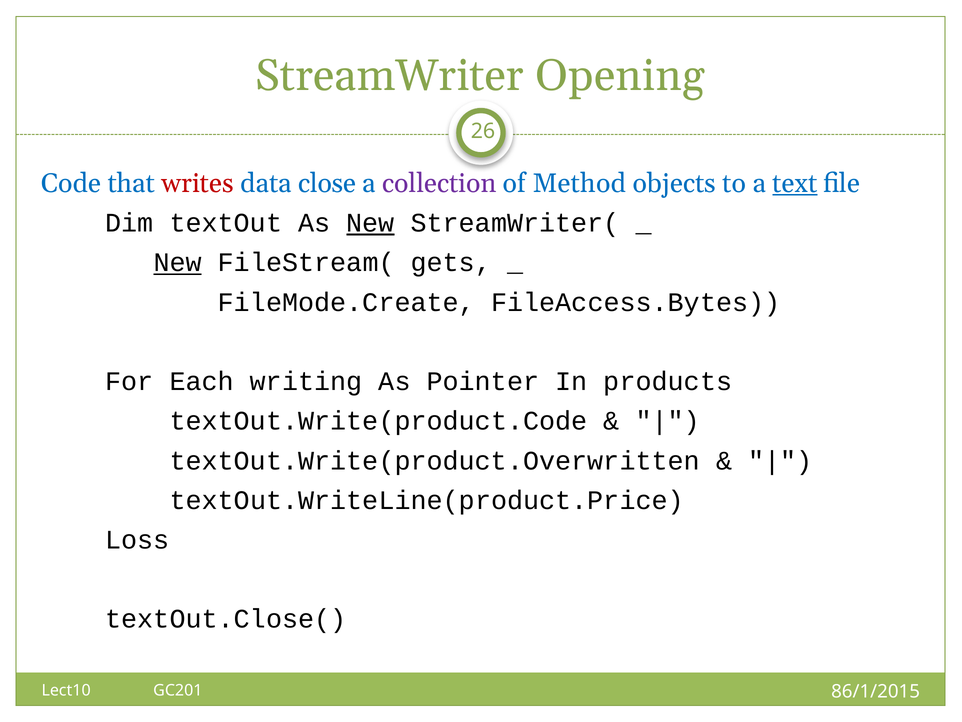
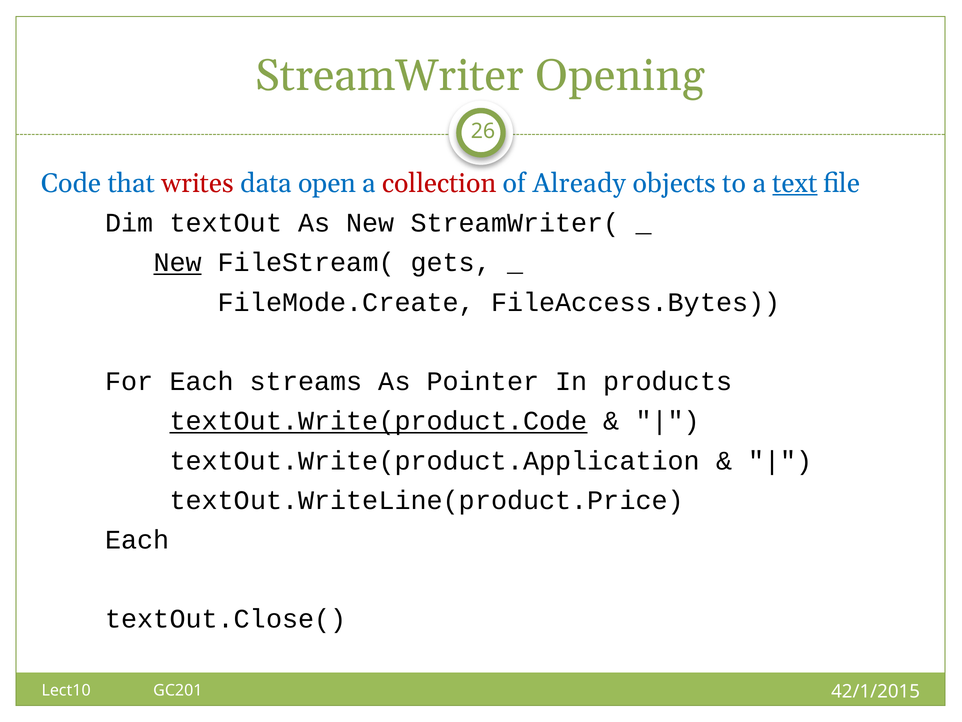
close: close -> open (327, 183)
collection colour: purple -> red (439, 183)
Method: Method -> Already (579, 183)
New underline: present -> none (370, 223)
writing: writing -> streams (306, 381)
textOut.Write(product.Code underline: none -> present (379, 421)
textOut.Write(product.Overwritten: textOut.Write(product.Overwritten -> textOut.Write(product.Application (435, 460)
Loss: Loss -> Each (137, 540)
86/1/2015: 86/1/2015 -> 42/1/2015 (876, 691)
